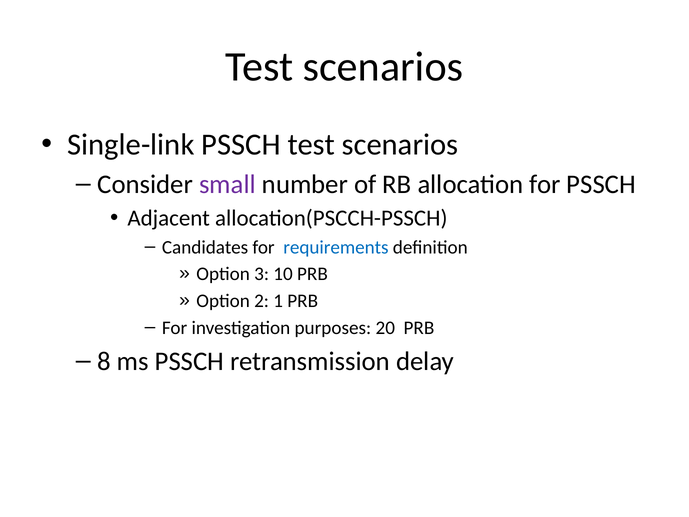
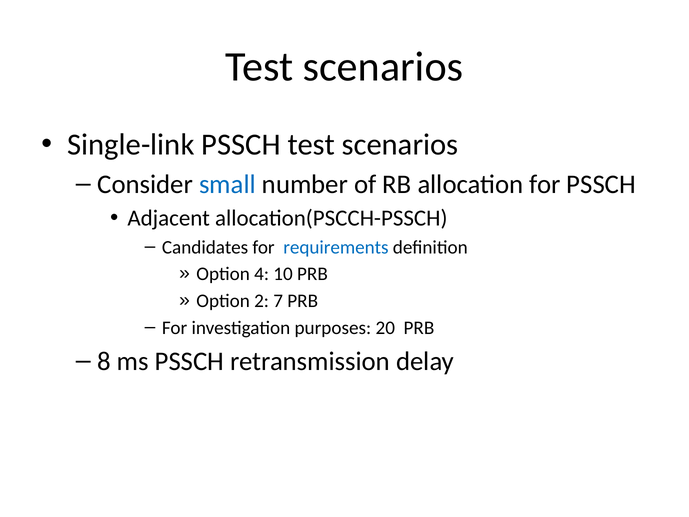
small colour: purple -> blue (227, 184)
3: 3 -> 4 (262, 274)
1: 1 -> 7 (278, 301)
